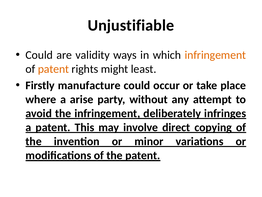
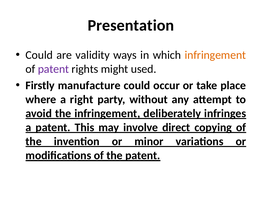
Unjustifiable: Unjustifiable -> Presentation (131, 25)
patent colour: orange -> purple (53, 69)
least: least -> used (144, 69)
arise: arise -> right (82, 99)
